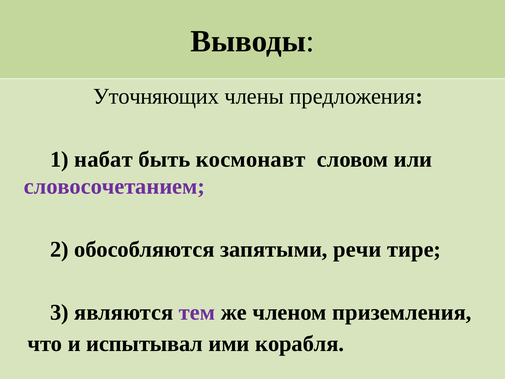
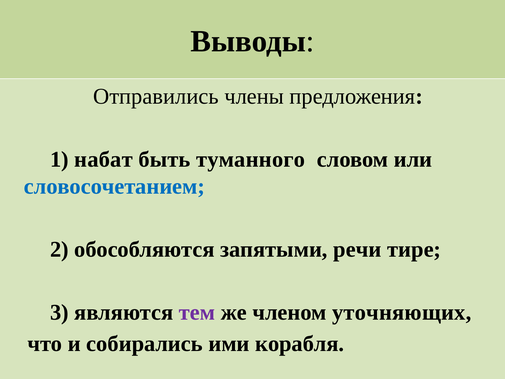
Уточняющих: Уточняющих -> Отправились (156, 96)
космонавт: космонавт -> туманного (251, 159)
словосочетанием colour: purple -> blue (114, 186)
приземления: приземления -> уточняющих (402, 312)
испытывал: испытывал -> собирались (145, 344)
